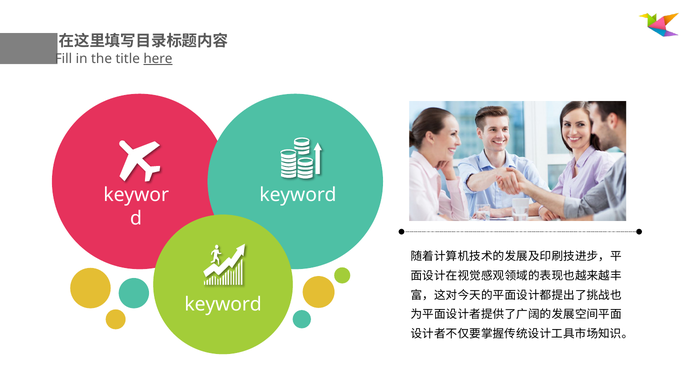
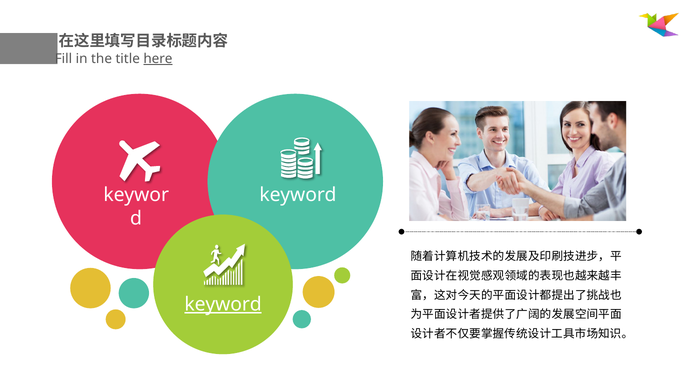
keyword underline: none -> present (223, 304)
